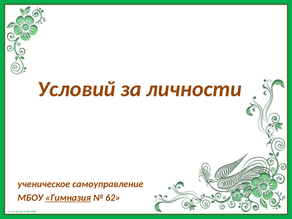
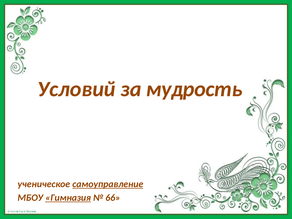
личности: личности -> мудрость (194, 89)
самоуправление underline: none -> present (108, 184)
62: 62 -> 66 (113, 198)
